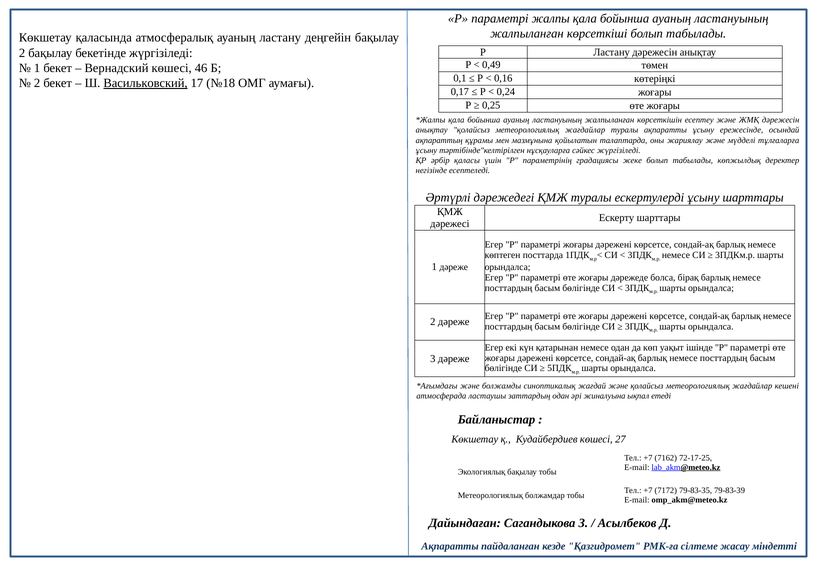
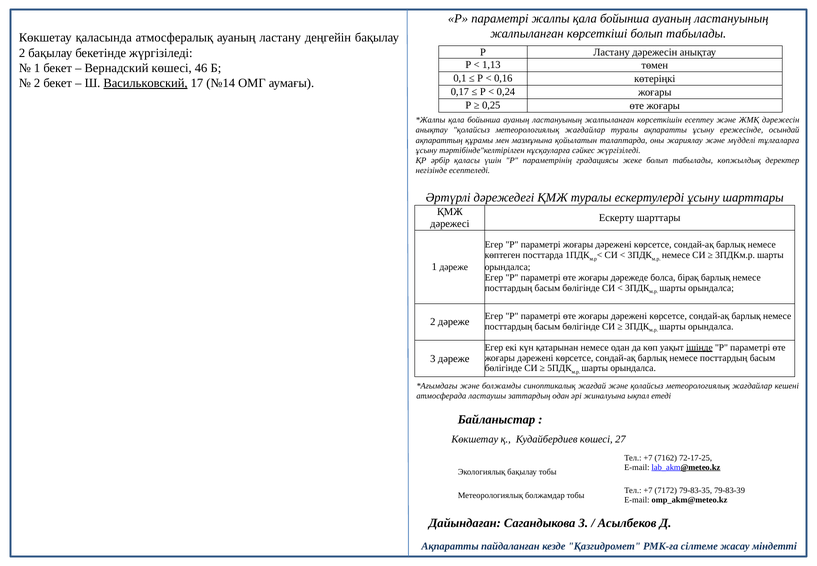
0,49: 0,49 -> 1,13 (491, 65)
№18: №18 -> №14 (221, 83)
ішінде underline: none -> present (699, 347)
